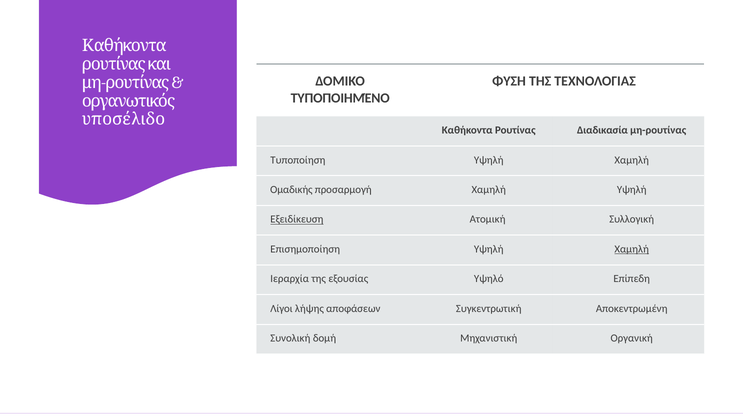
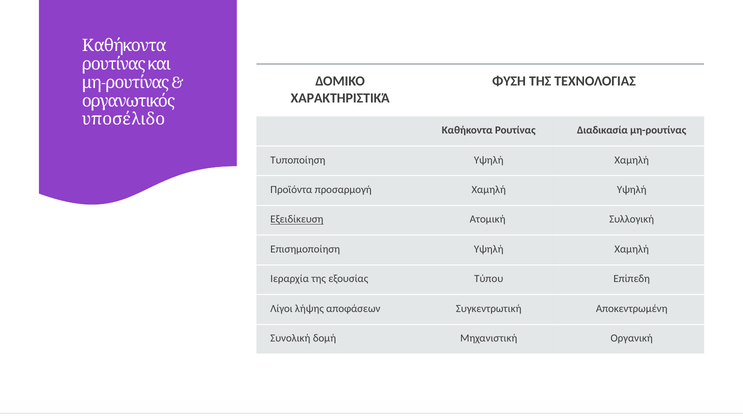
ΤΥΠΟΠΟΙΗΜΈΝΟ: ΤΥΠΟΠΟΙΗΜΈΝΟ -> ΧΑΡΑΚΤΗΡΙΣΤΙΚΆ (340, 98)
Ομαδικής: Ομαδικής -> Προϊόντα (291, 190)
Χαμηλή underline: present -> none (632, 249)
Υψηλό: Υψηλό -> Τύπου (489, 279)
